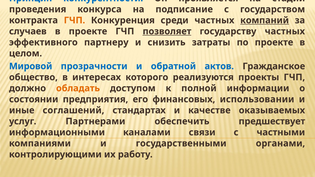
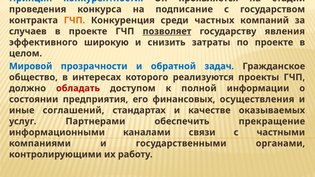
компаний underline: present -> none (265, 20)
государству частных: частных -> явления (285, 31)
партнеру: партнеру -> широкую (106, 42)
актов: актов -> задач (219, 66)
обладать colour: orange -> red (78, 88)
использовании: использовании -> осуществления (257, 99)
предшествует: предшествует -> прекращение (272, 121)
